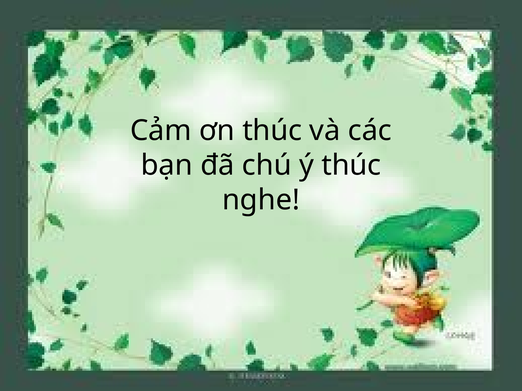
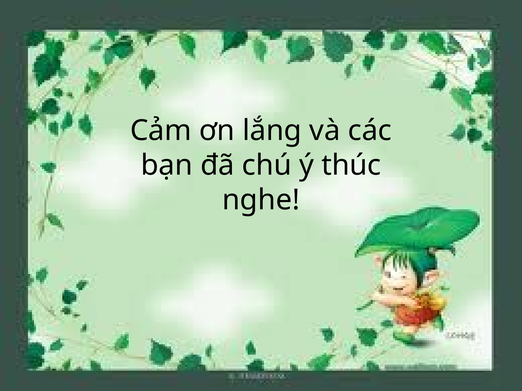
ơn thúc: thúc -> lắng (272, 131)
